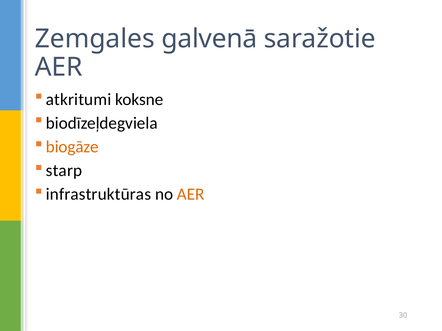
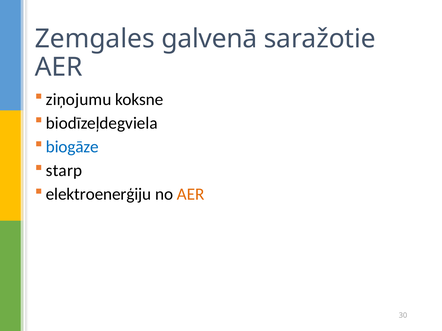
atkritumi: atkritumi -> ziņojumu (79, 100)
biogāze colour: orange -> blue (72, 147)
infrastruktūras: infrastruktūras -> elektroenerģiju (99, 195)
